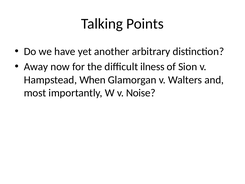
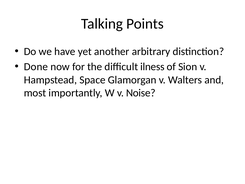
Away: Away -> Done (36, 67)
When: When -> Space (92, 80)
